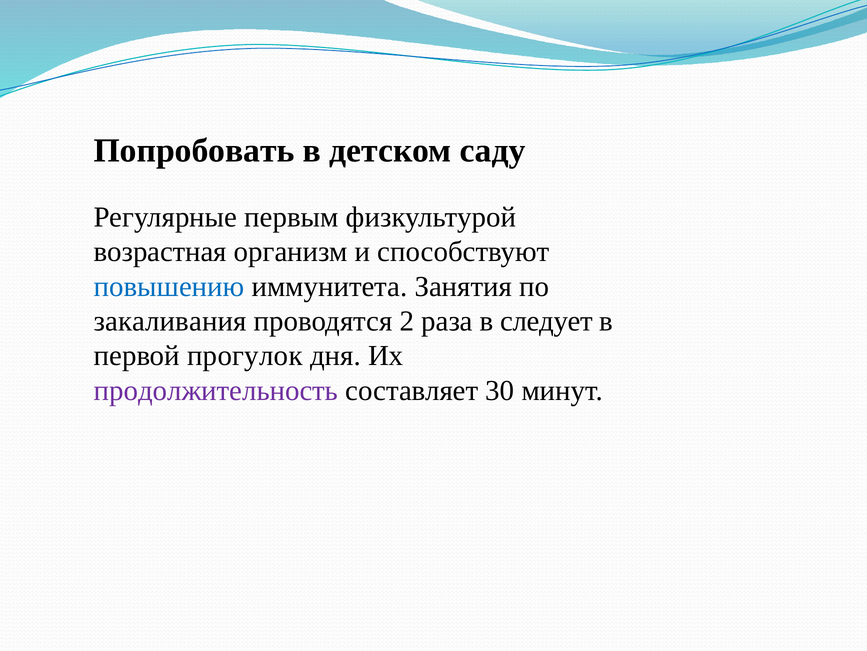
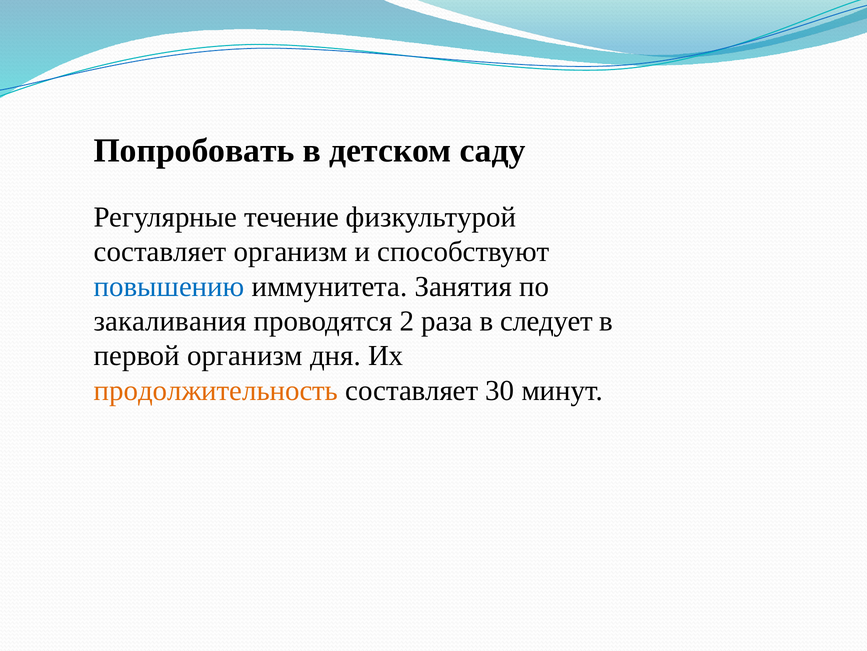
первым: первым -> течение (292, 217)
возрастная: возрастная -> составляет (160, 251)
первой прогулок: прогулок -> организм (245, 356)
продолжительность colour: purple -> orange (216, 390)
